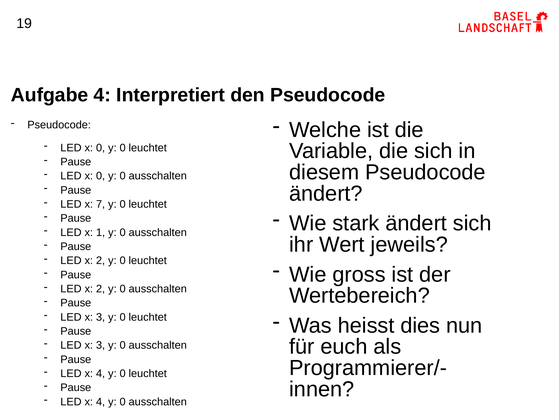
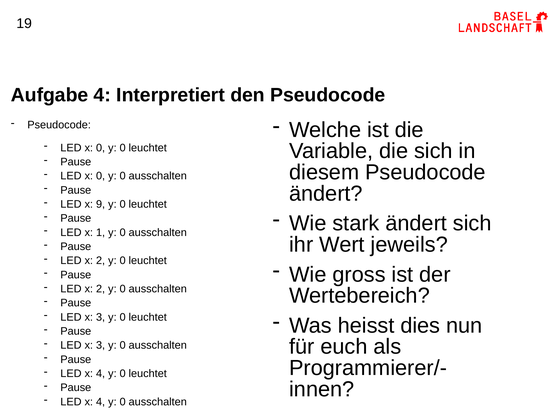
7: 7 -> 9 (101, 204)
